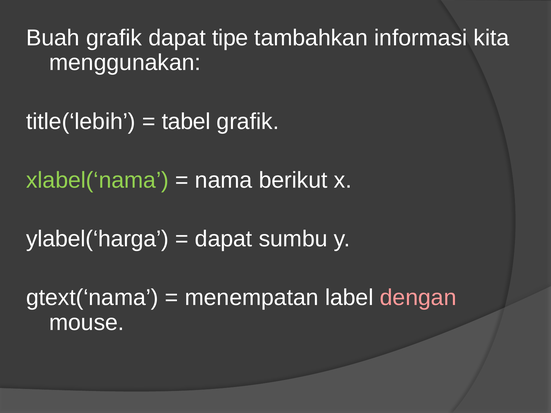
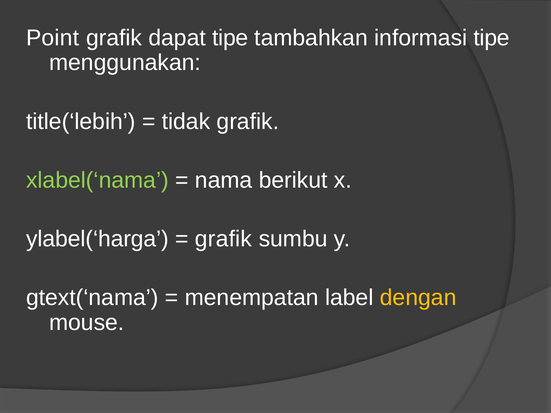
Buah: Buah -> Point (53, 38)
informasi kita: kita -> tipe (492, 38)
tabel: tabel -> tidak (186, 122)
dapat: dapat -> grafik (224, 239)
dengan colour: pink -> yellow (418, 298)
